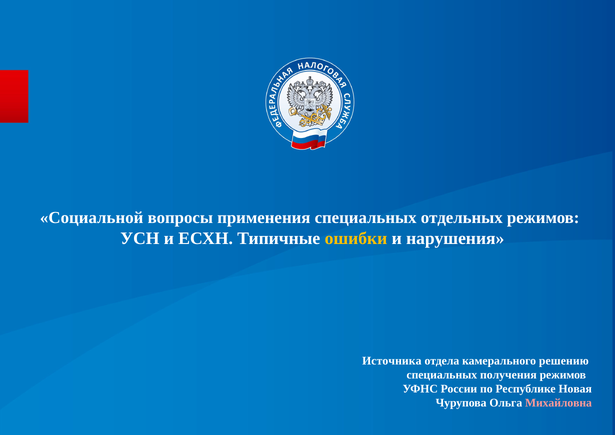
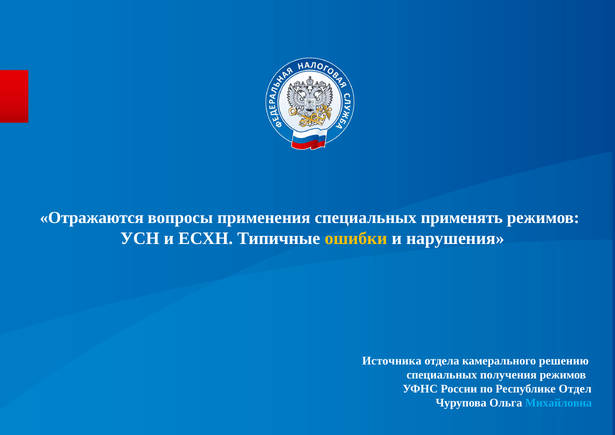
Социальной: Социальной -> Отражаются (92, 218)
отдельных: отдельных -> применять (462, 218)
Новая: Новая -> Отдел (575, 389)
Михайловна colour: pink -> light blue (559, 403)
